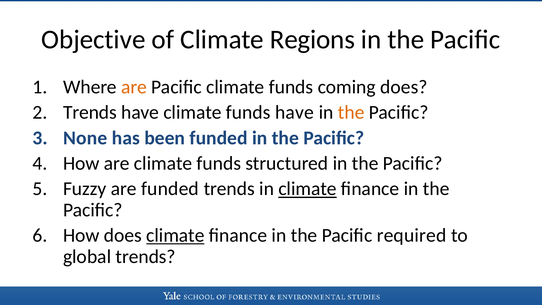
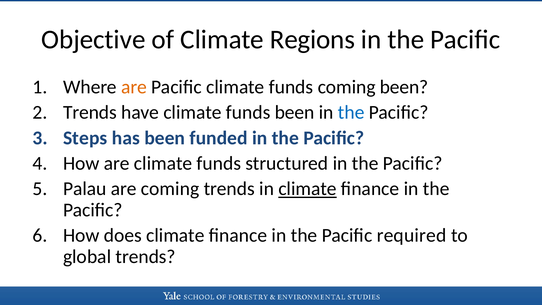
coming does: does -> been (404, 87)
funds have: have -> been (295, 112)
the colour: orange -> blue (351, 112)
None: None -> Steps (85, 138)
Fuzzy: Fuzzy -> Palau (85, 189)
are funded: funded -> coming (170, 189)
climate underline: present -> none (175, 235)
